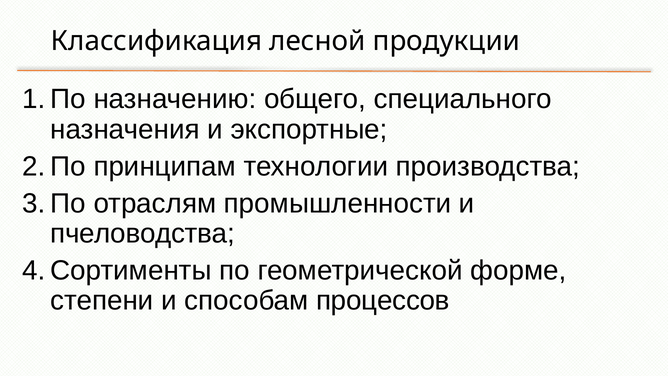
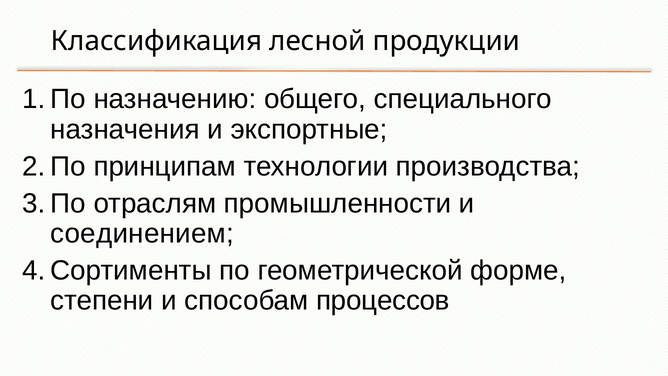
пчеловодства: пчеловодства -> соединением (142, 233)
